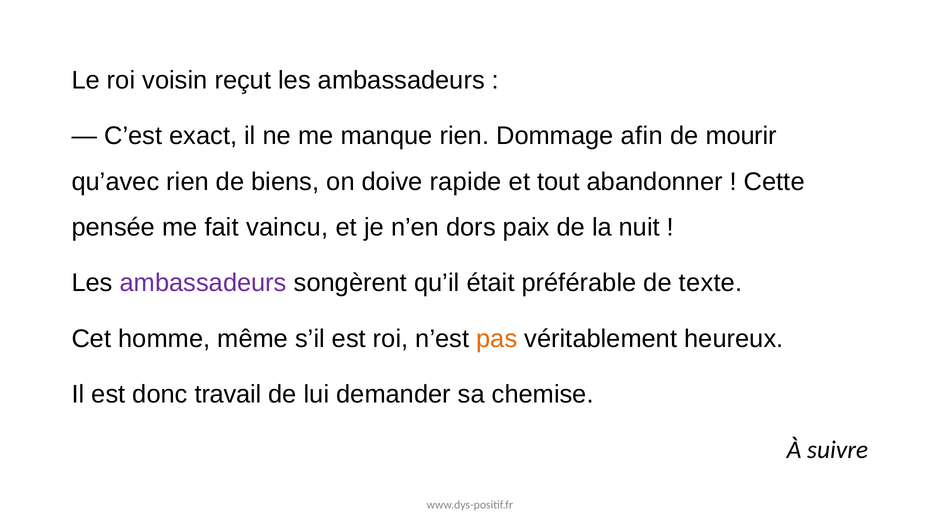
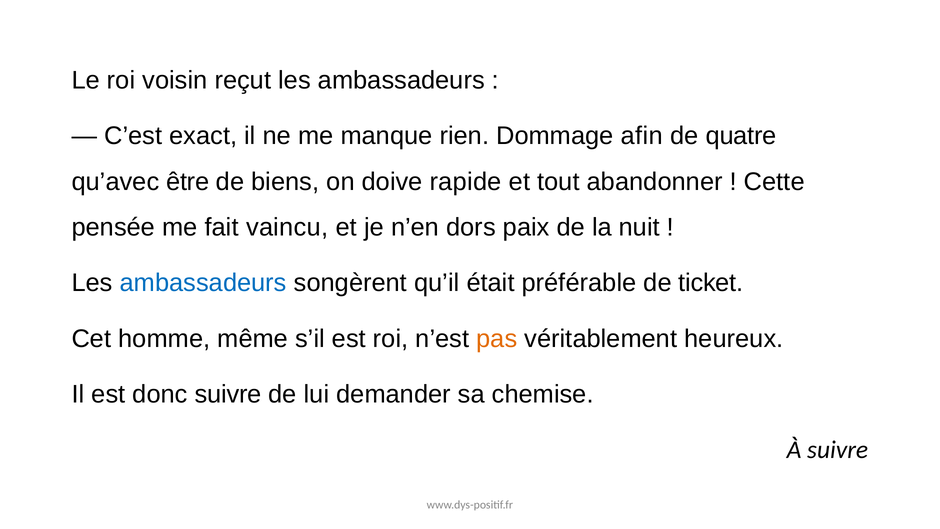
mourir: mourir -> quatre (741, 136)
qu’avec rien: rien -> être (188, 182)
ambassadeurs colour: purple -> blue (203, 283)
texte: texte -> ticket (711, 283)
donc travail: travail -> suivre (228, 394)
